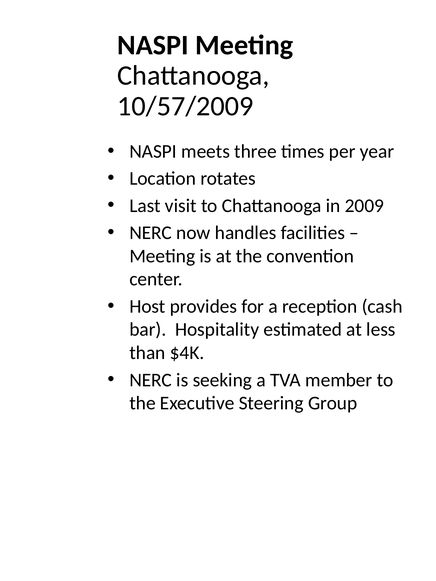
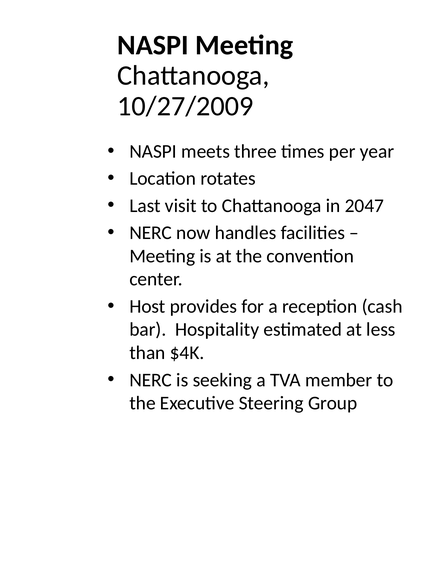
10/57/2009: 10/57/2009 -> 10/27/2009 (185, 106)
2009: 2009 -> 2047 (364, 206)
